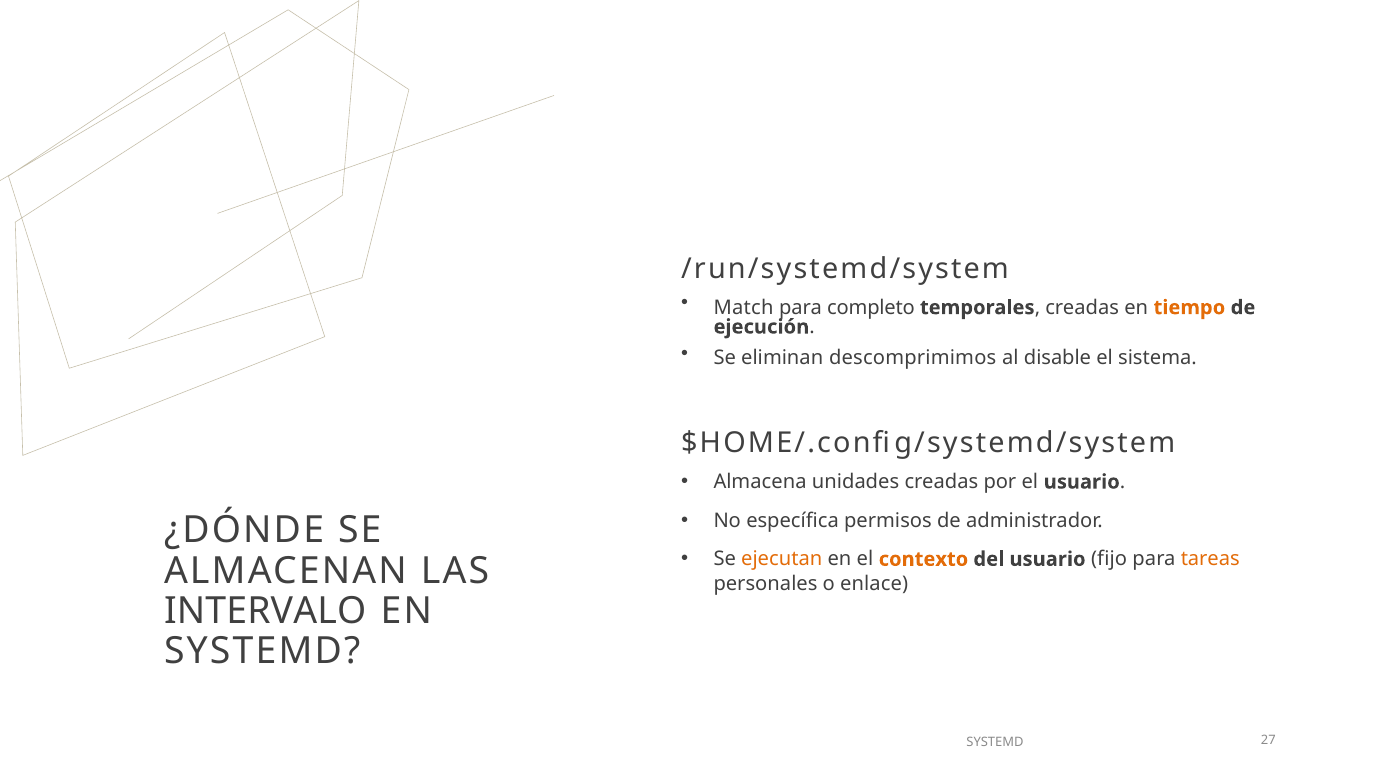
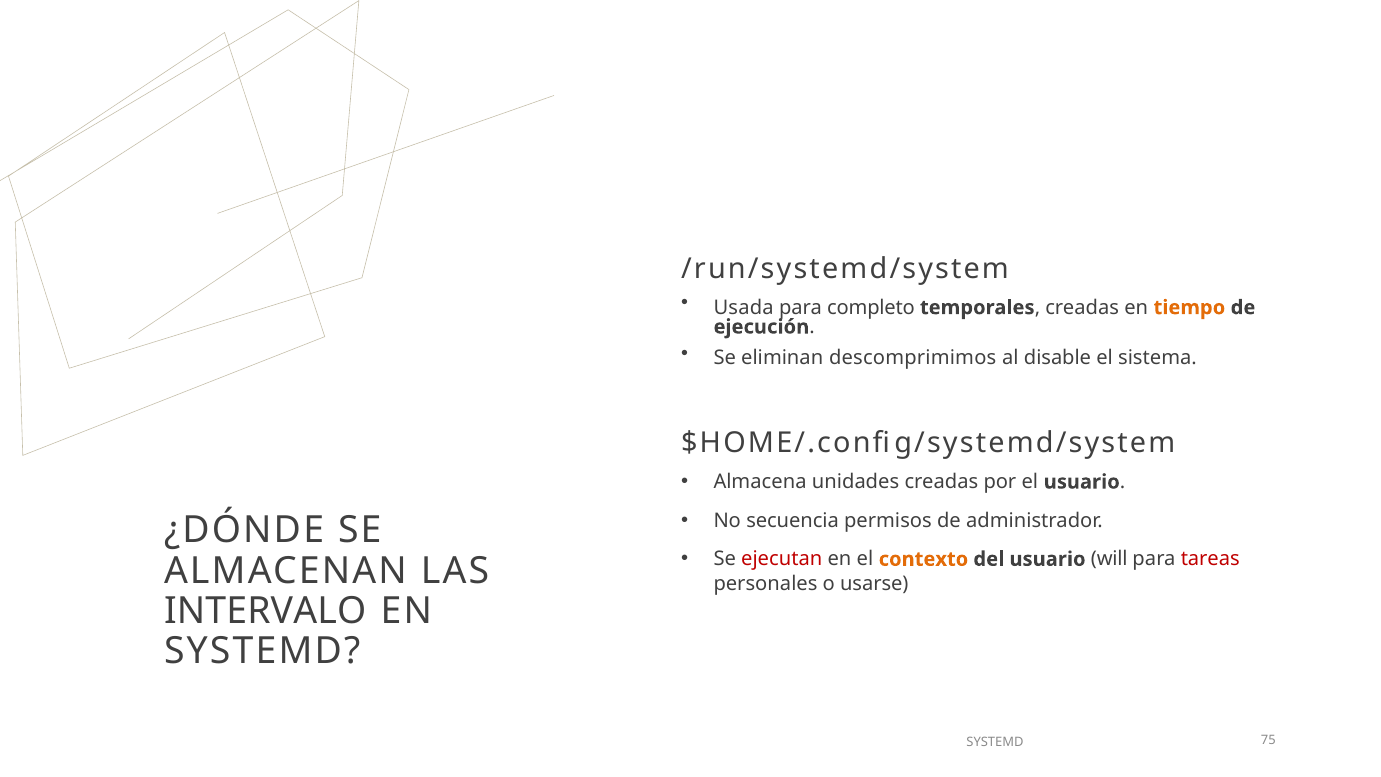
Match: Match -> Usada (744, 307)
específica: específica -> secuencia (793, 520)
ejecutan colour: orange -> red (782, 559)
fijo: fijo -> will (1109, 559)
tareas colour: orange -> red (1210, 559)
enlace: enlace -> usarse (874, 583)
27: 27 -> 75 (1268, 741)
